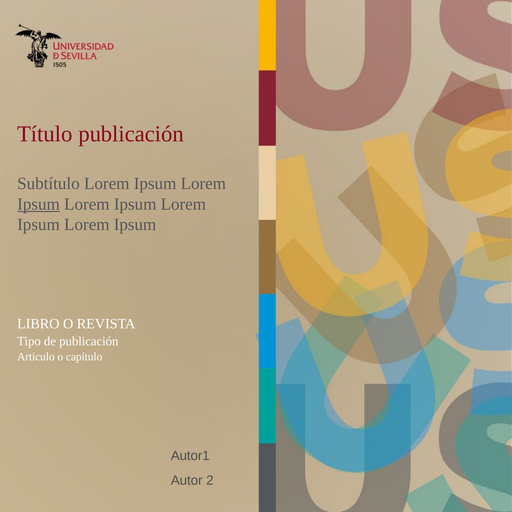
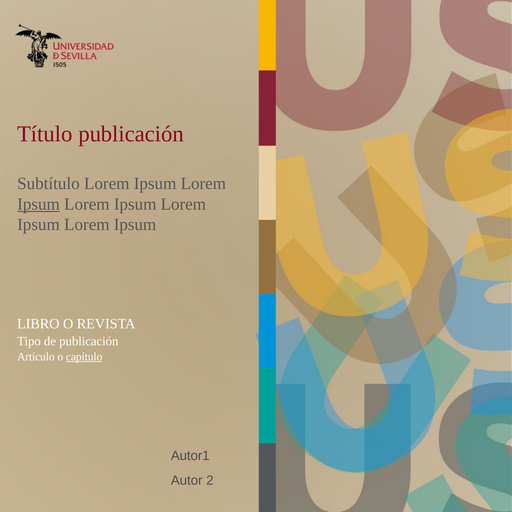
capítulo underline: none -> present (84, 357)
